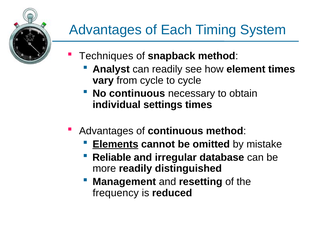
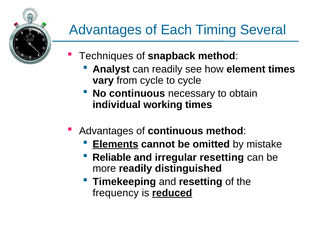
System: System -> Several (263, 30)
settings: settings -> working (163, 105)
irregular database: database -> resetting (222, 157)
Management: Management -> Timekeeping (124, 182)
reduced underline: none -> present (172, 193)
